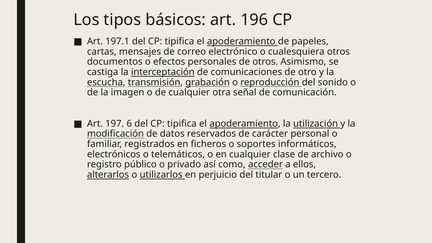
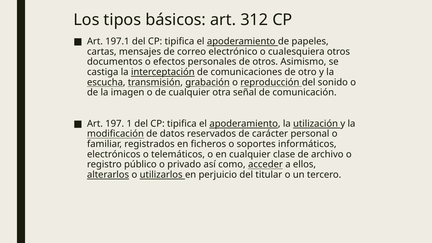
196: 196 -> 312 (254, 20)
6: 6 -> 1 (129, 124)
